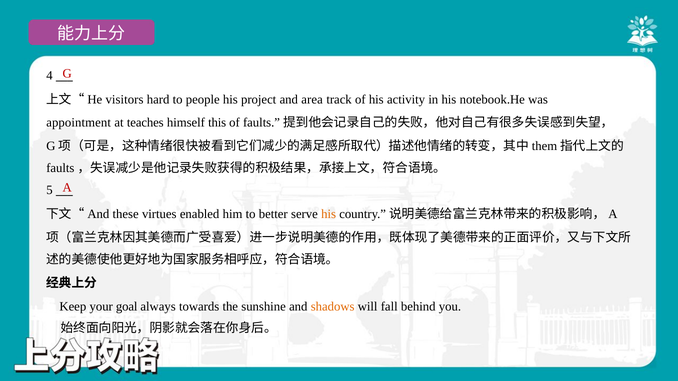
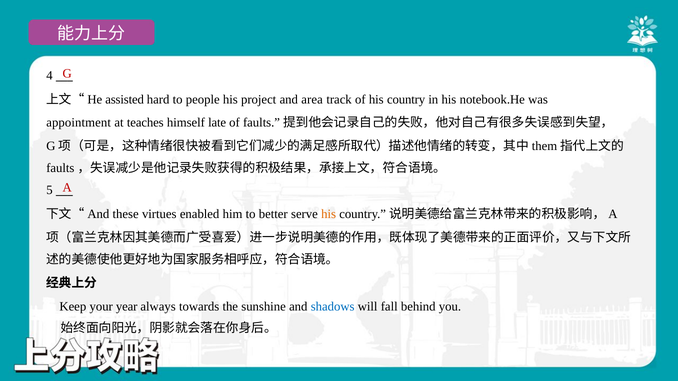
visitors: visitors -> assisted (125, 99)
activity: activity -> country (406, 99)
this: this -> late (217, 123)
goal: goal -> year (127, 307)
shadows colour: orange -> blue (333, 307)
